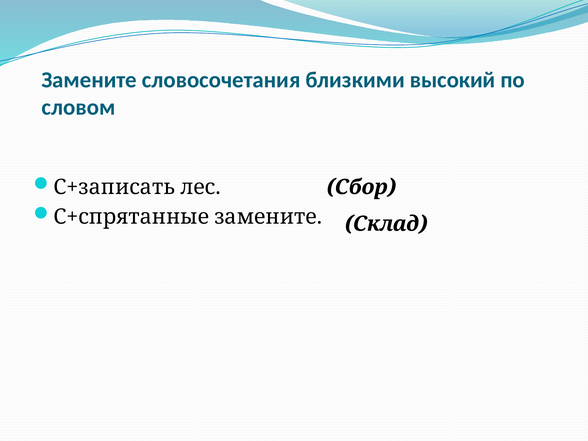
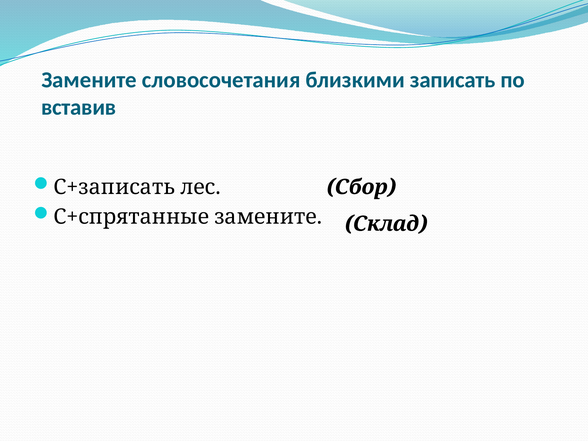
высокий: высокий -> записать (453, 80)
словом: словом -> вставив (79, 107)
